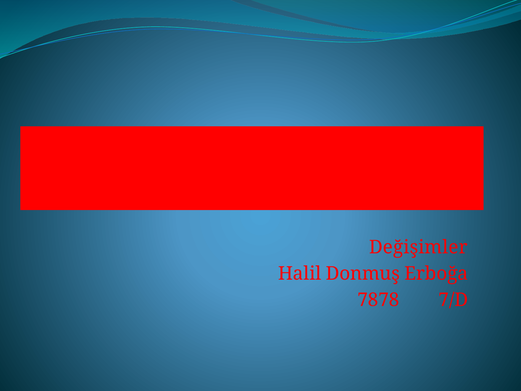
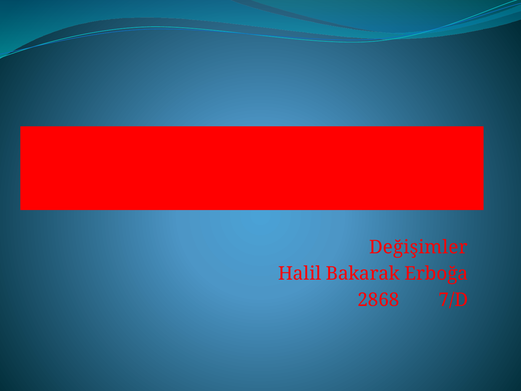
Donmuş: Donmuş -> Bakarak (363, 273)
7878: 7878 -> 2868 (378, 300)
